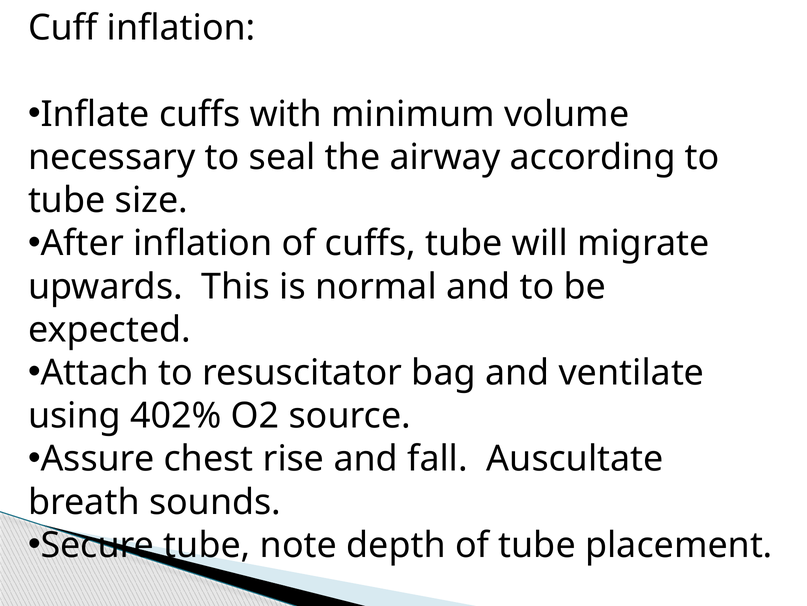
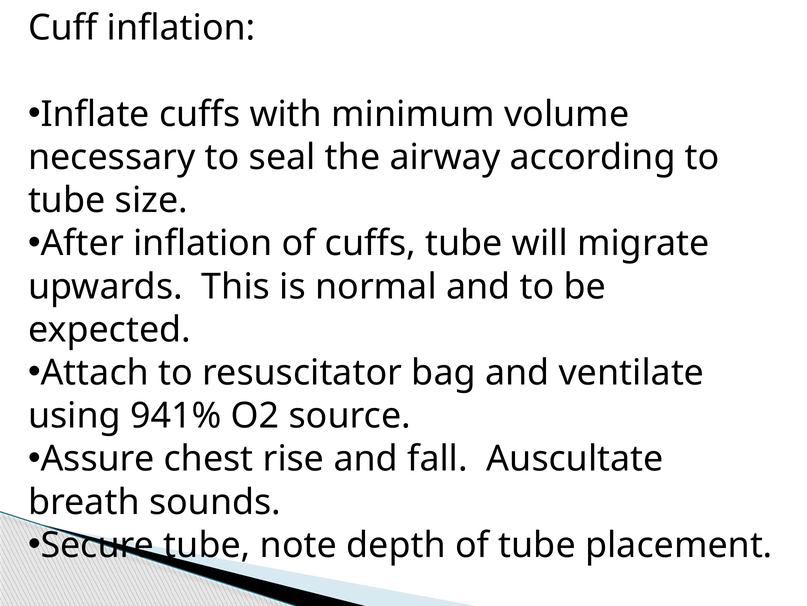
402%: 402% -> 941% (176, 415)
